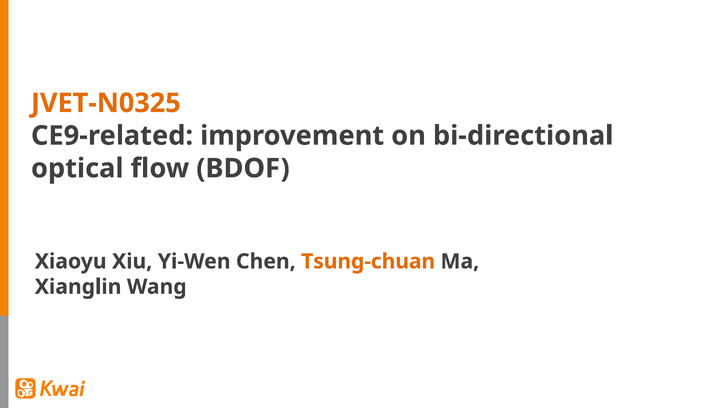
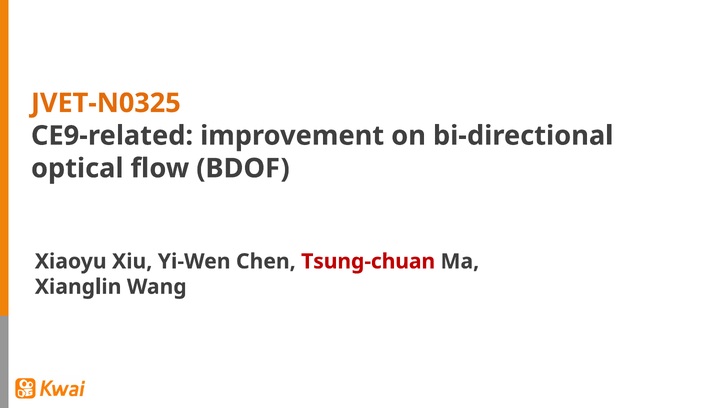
Tsung-chuan colour: orange -> red (368, 262)
